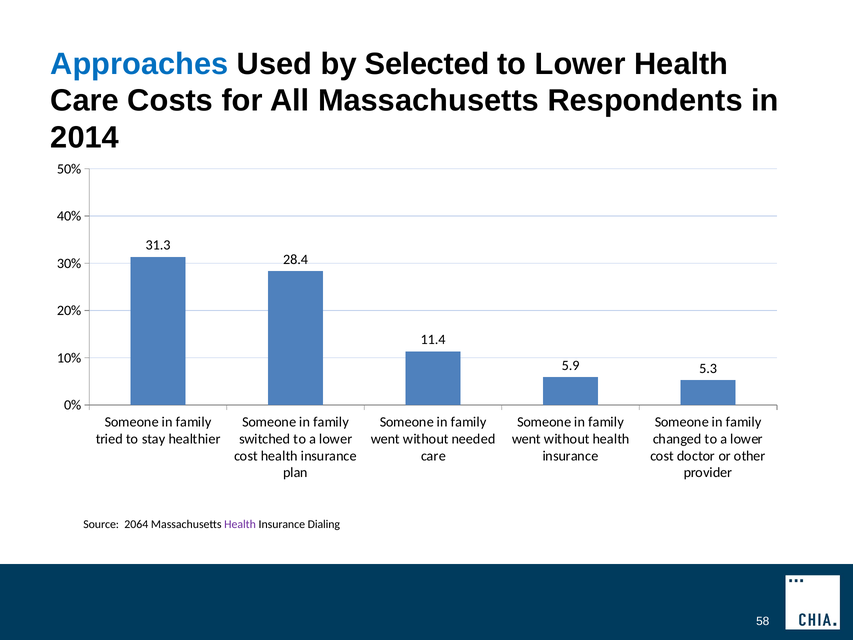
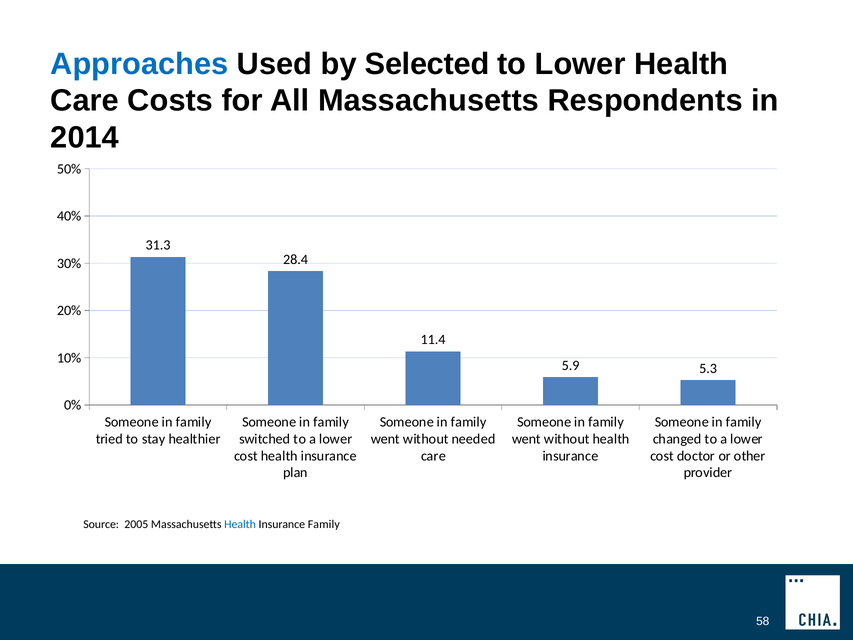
2064: 2064 -> 2005 (136, 524)
Health colour: purple -> blue (240, 524)
Insurance Dialing: Dialing -> Family (324, 524)
